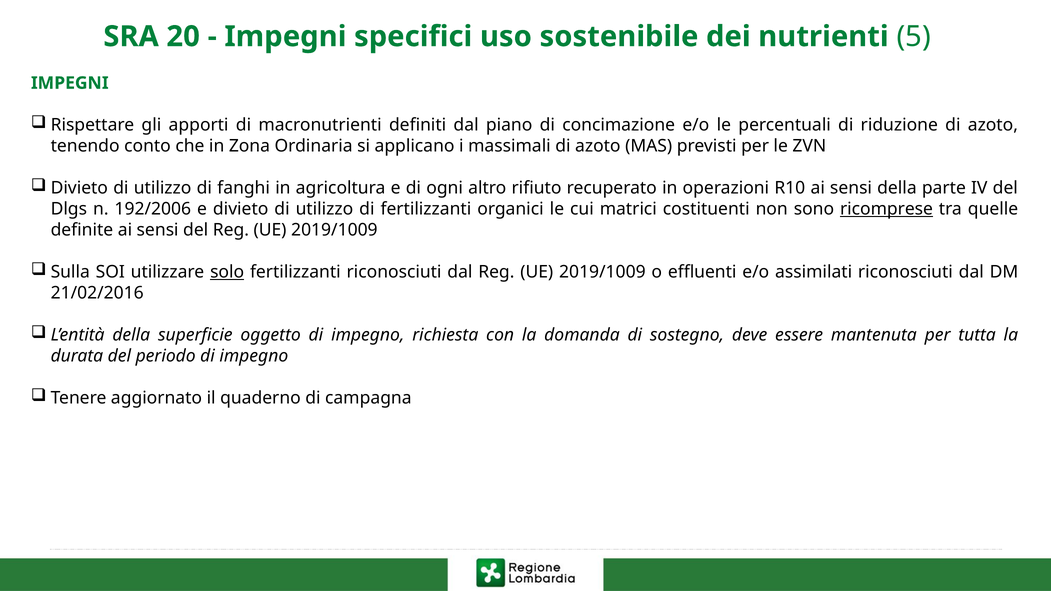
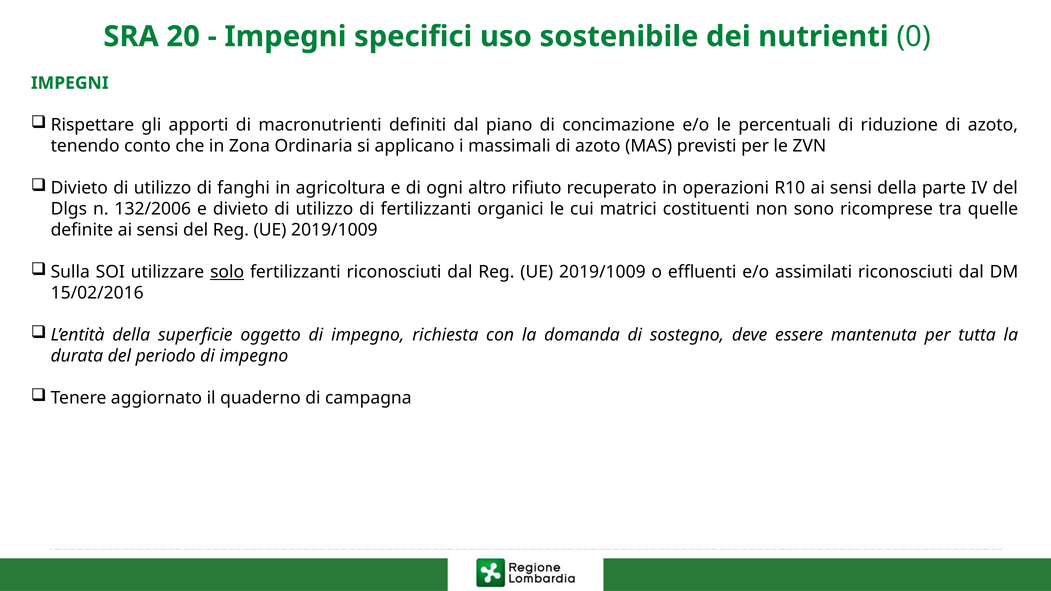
5: 5 -> 0 (914, 37)
192/2006: 192/2006 -> 132/2006 (153, 209)
ricomprese underline: present -> none (886, 209)
21/02/2016: 21/02/2016 -> 15/02/2016 (97, 293)
